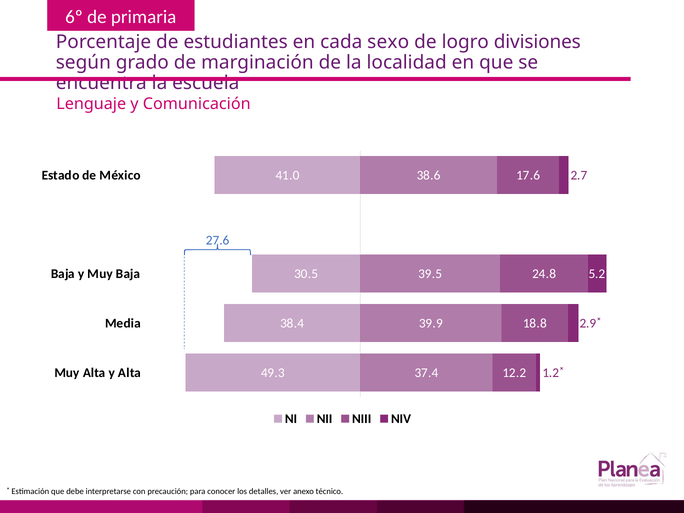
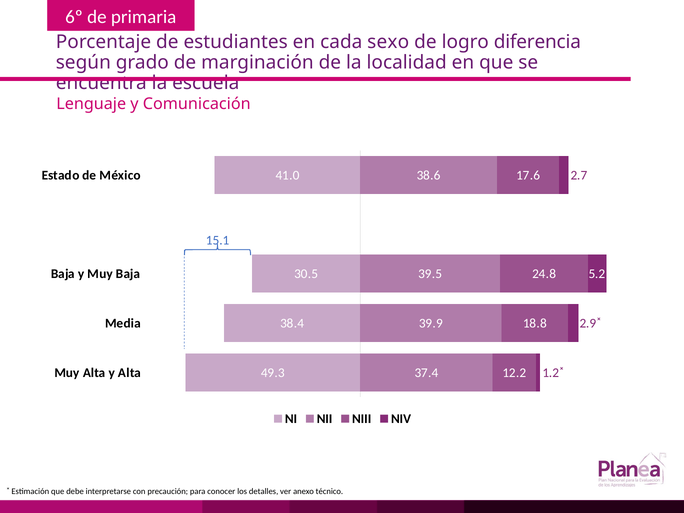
divisiones: divisiones -> diferencia (537, 42)
27.6: 27.6 -> 15.1 (218, 240)
